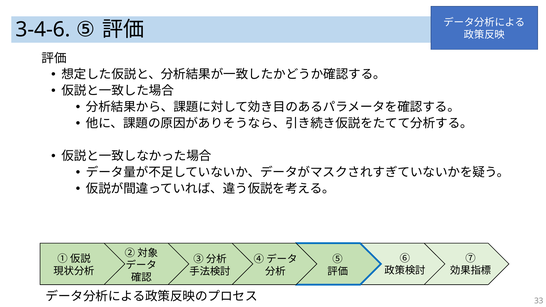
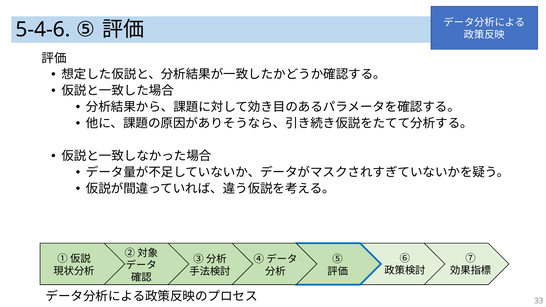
3-4-6: 3-4-6 -> 5-4-6 (43, 30)
